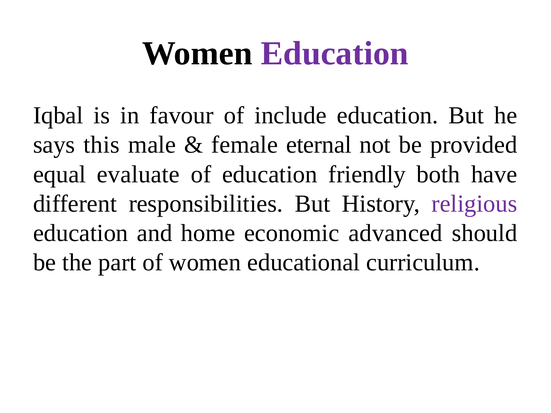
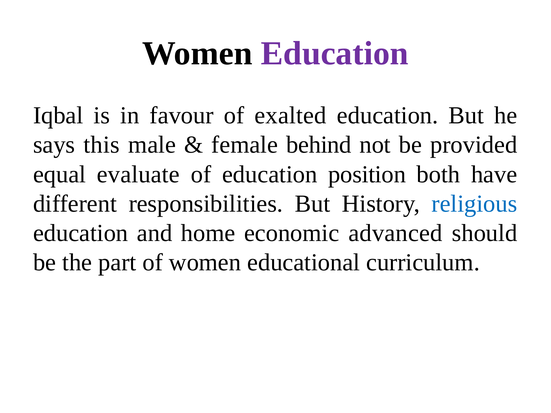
include: include -> exalted (291, 116)
eternal: eternal -> behind (319, 145)
friendly: friendly -> position (367, 174)
religious colour: purple -> blue (474, 204)
